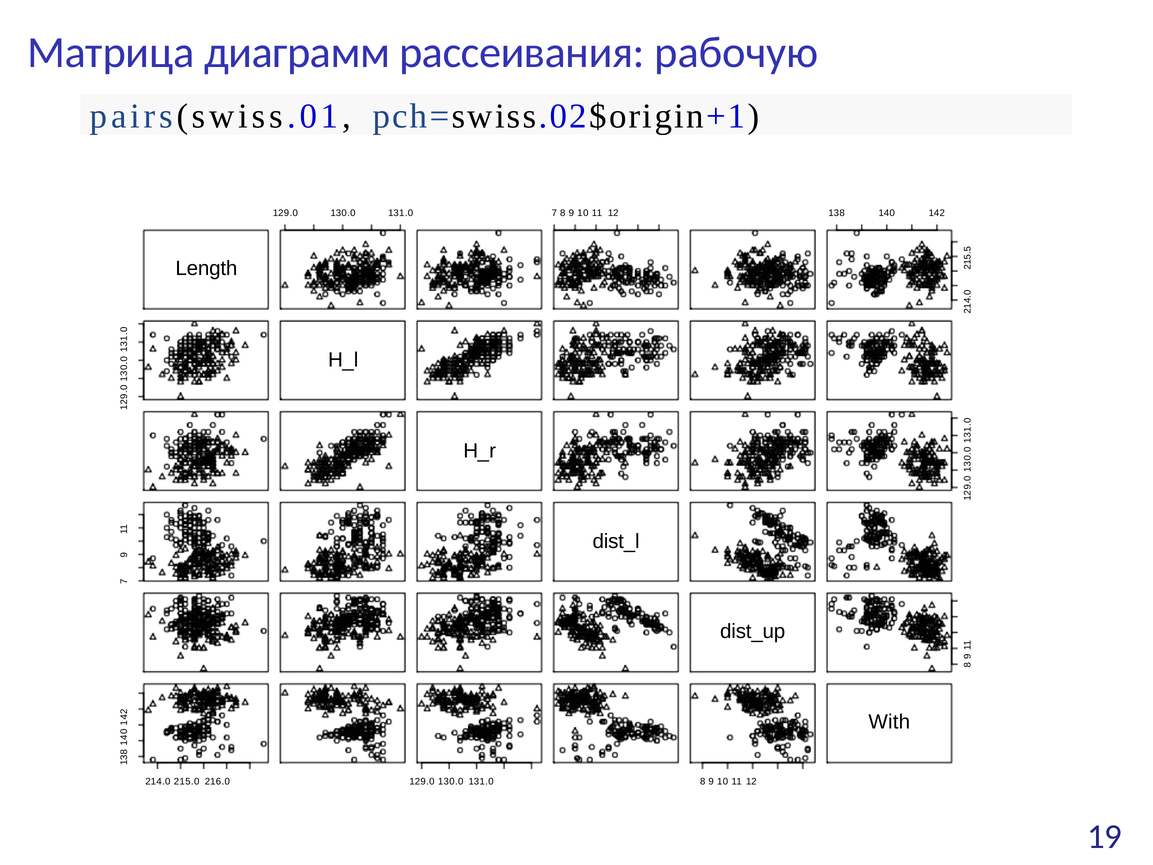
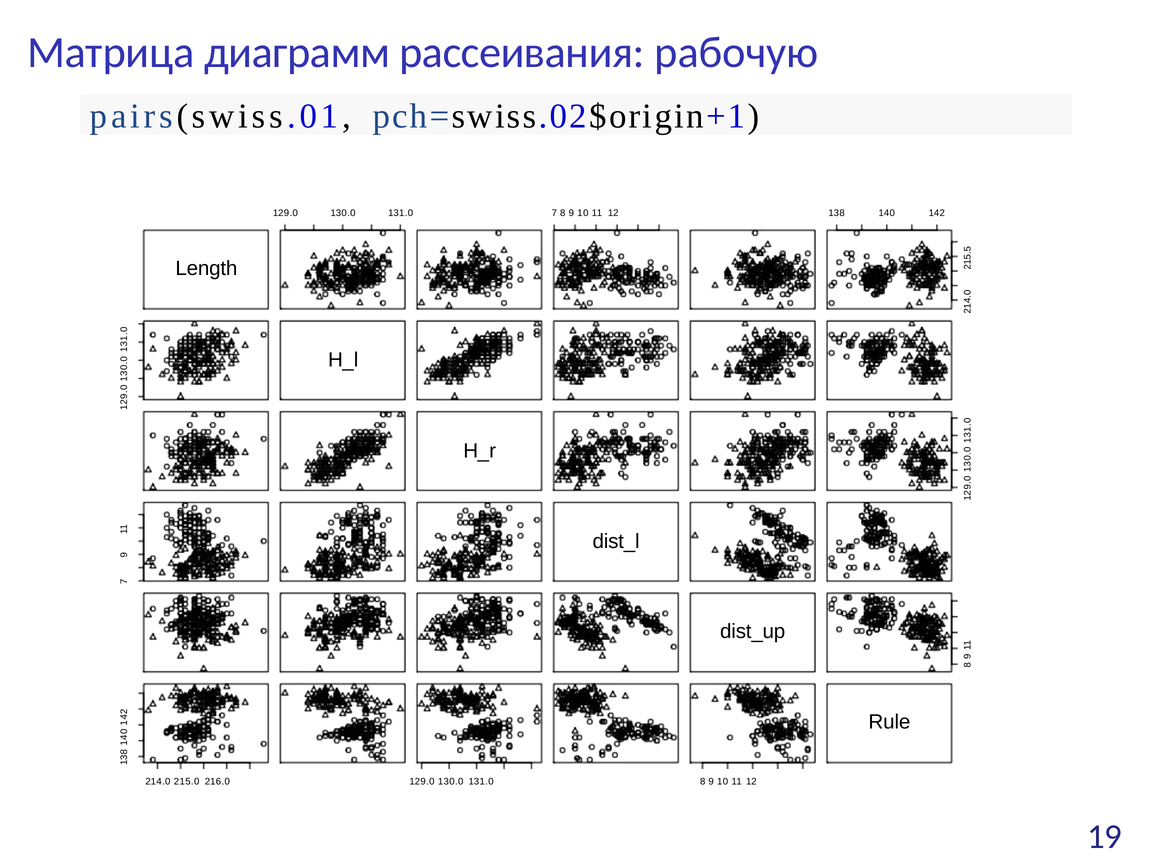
With: With -> Rule (889, 722)
